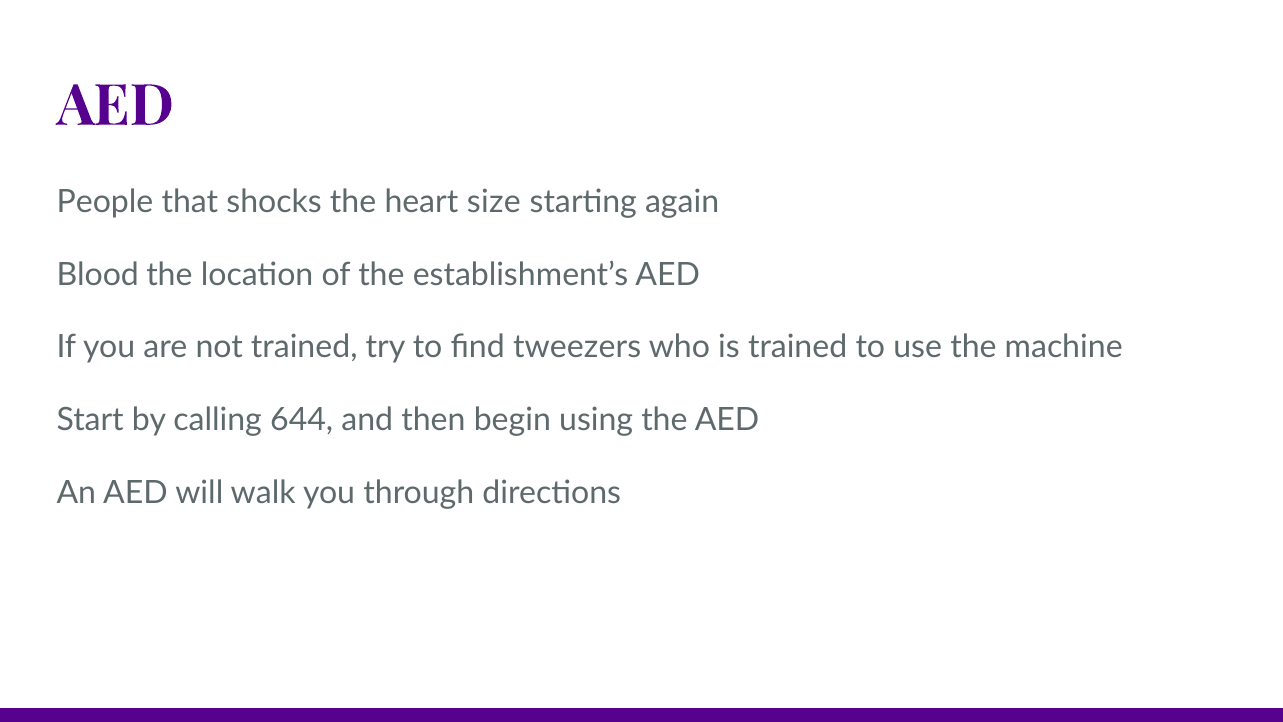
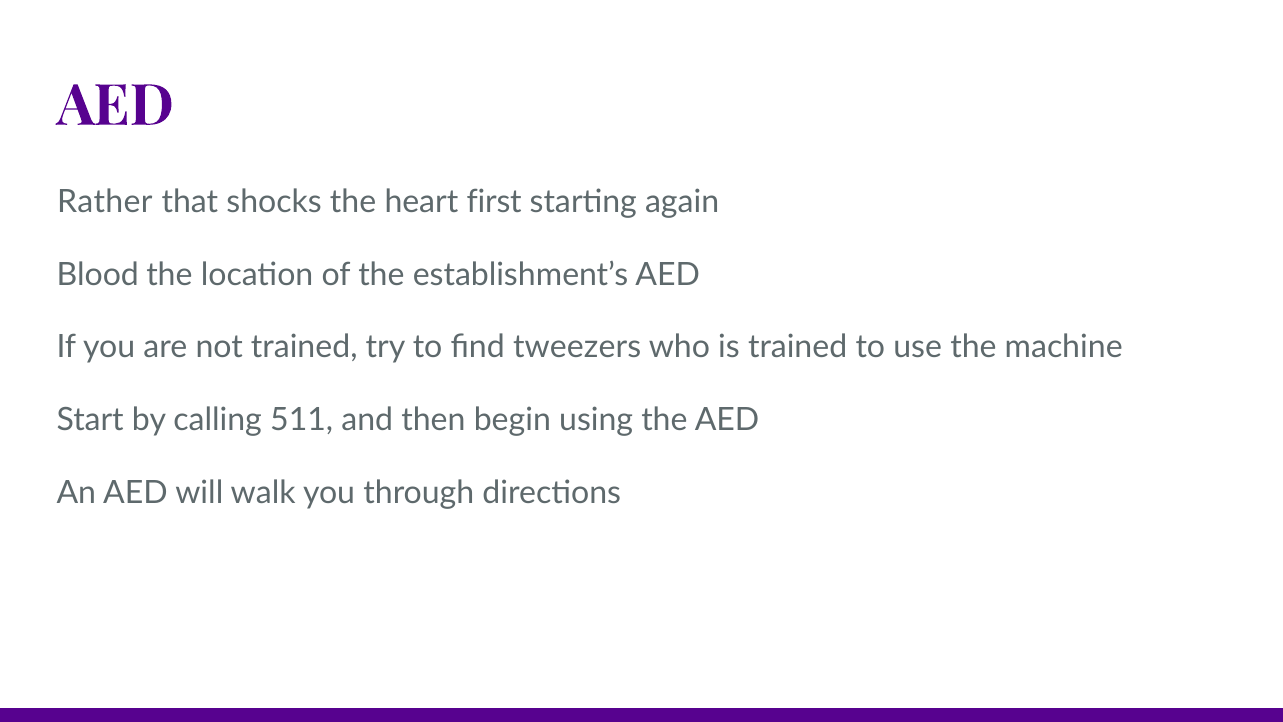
People: People -> Rather (105, 202)
size: size -> first (494, 202)
644: 644 -> 511 (302, 420)
